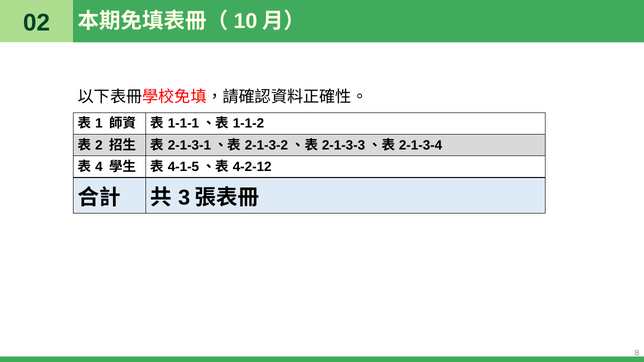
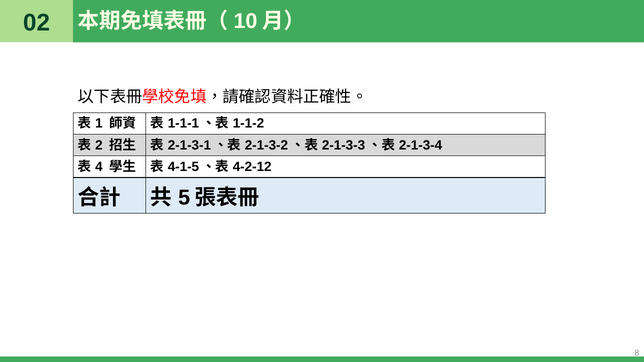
3: 3 -> 5 (184, 198)
